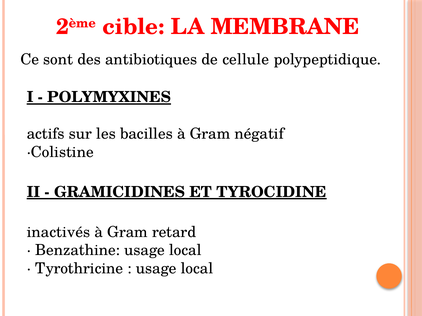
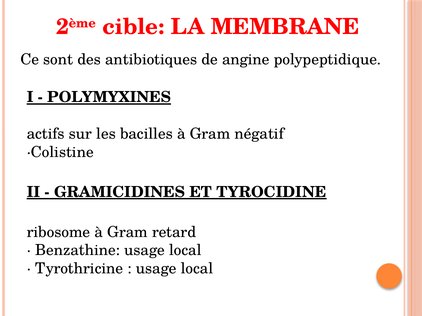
cellule: cellule -> angine (246, 59)
inactivés: inactivés -> ribosome (58, 232)
